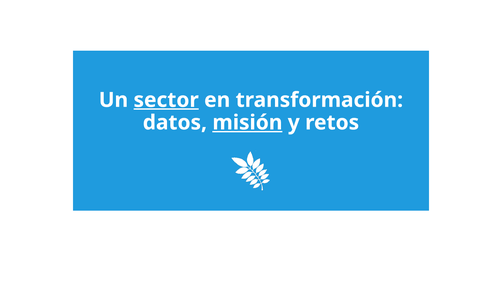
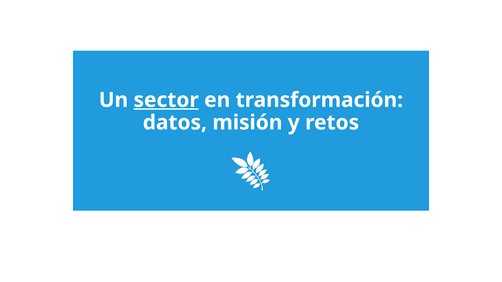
misión underline: present -> none (247, 123)
